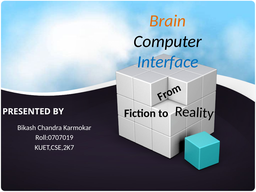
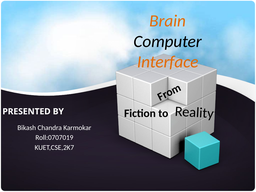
Interface colour: blue -> orange (168, 62)
